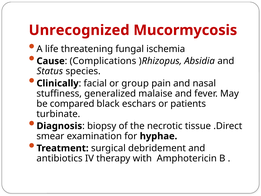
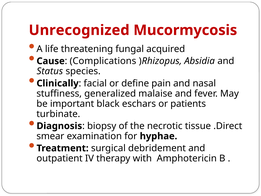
ischemia: ischemia -> acquired (166, 49)
group: group -> define (135, 83)
compared: compared -> important (72, 104)
antibiotics: antibiotics -> outpatient (60, 158)
